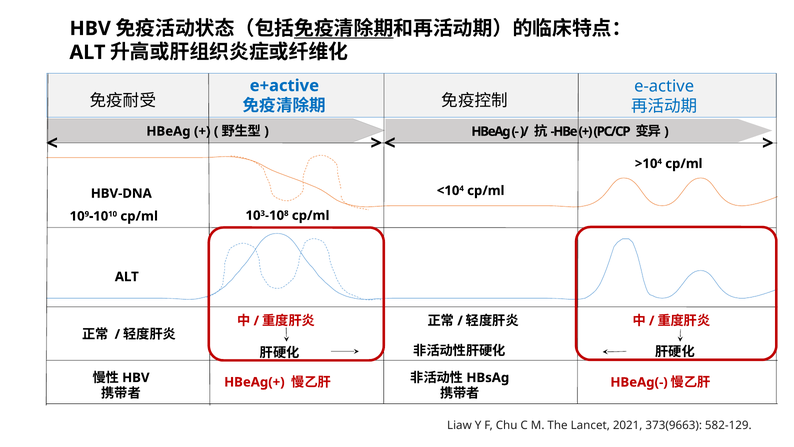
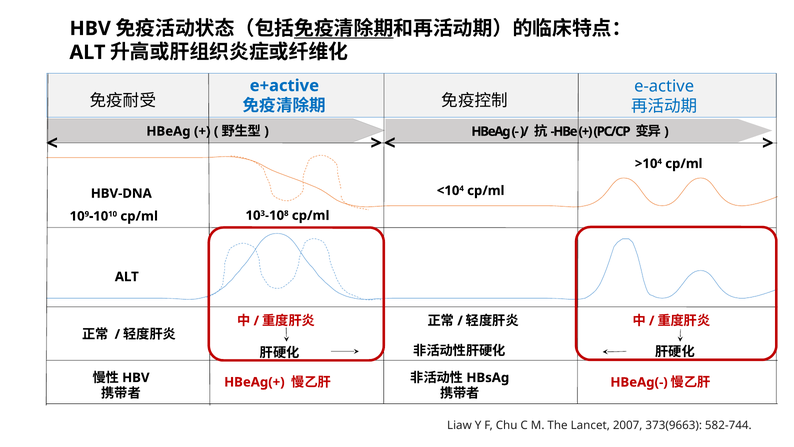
2021: 2021 -> 2007 (628, 425)
582-129: 582-129 -> 582-744 (728, 425)
